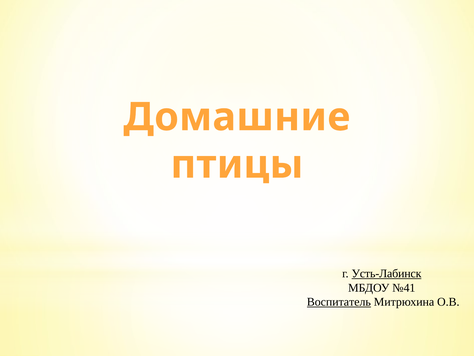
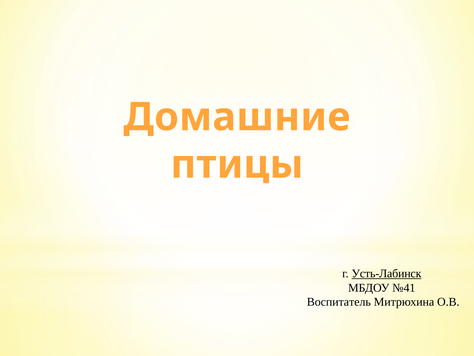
Воспитатель underline: present -> none (339, 302)
